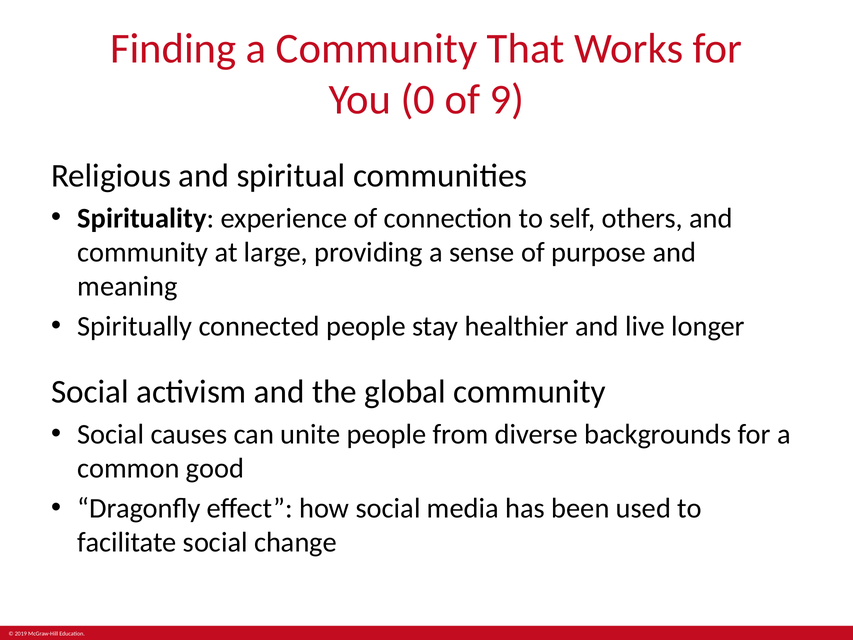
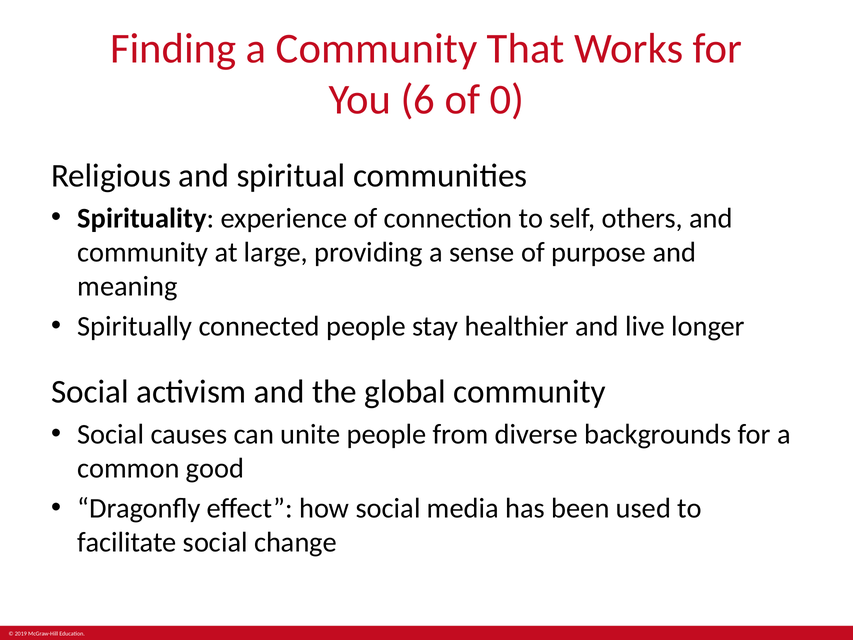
0: 0 -> 6 (418, 100)
9: 9 -> 0 (507, 100)
